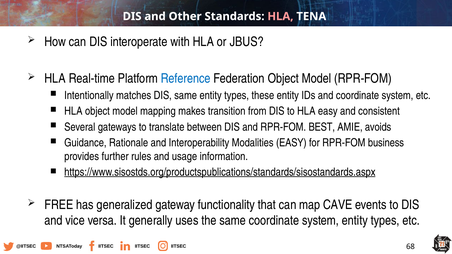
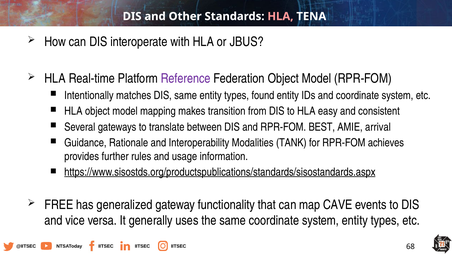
Reference colour: blue -> purple (186, 79)
these: these -> found (263, 95)
avoids: avoids -> arrival (378, 127)
Modalities EASY: EASY -> TANK (291, 143)
business: business -> achieves (386, 143)
